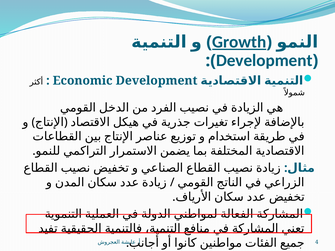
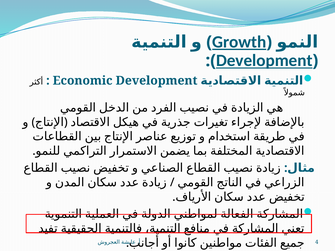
Development underline: none -> present (264, 61)
